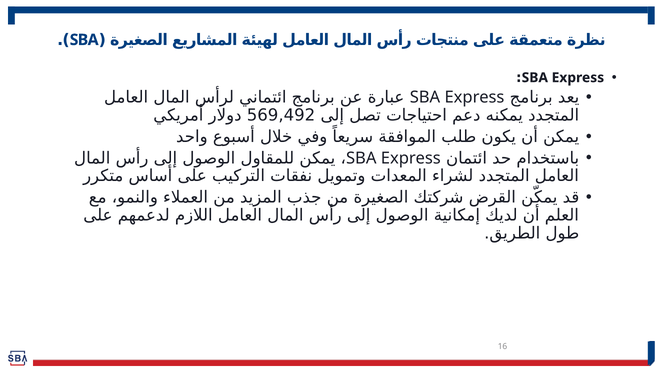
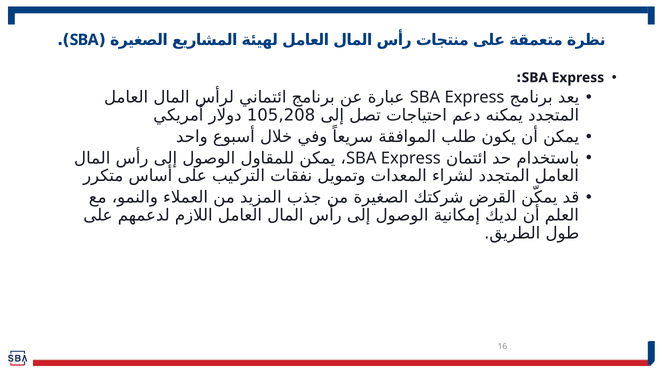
569,492: 569,492 -> 105,208 (281, 115)
